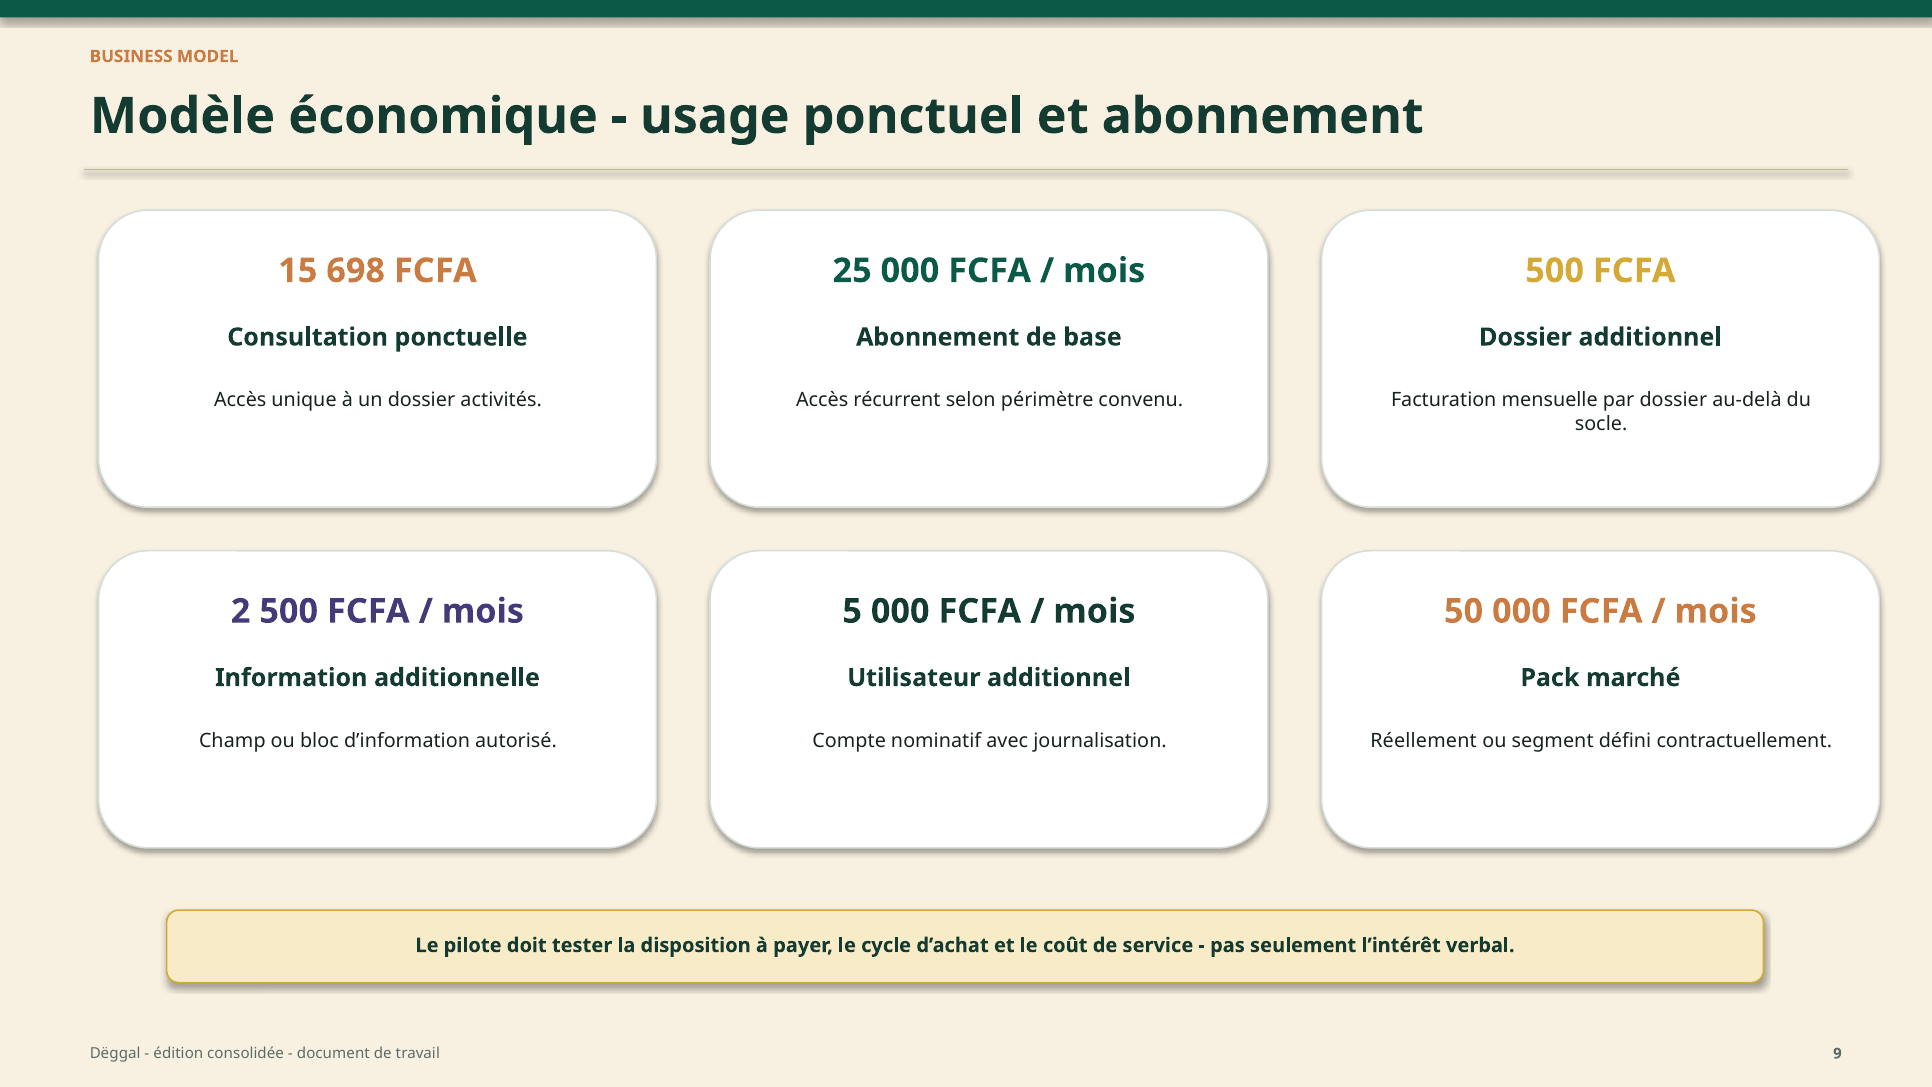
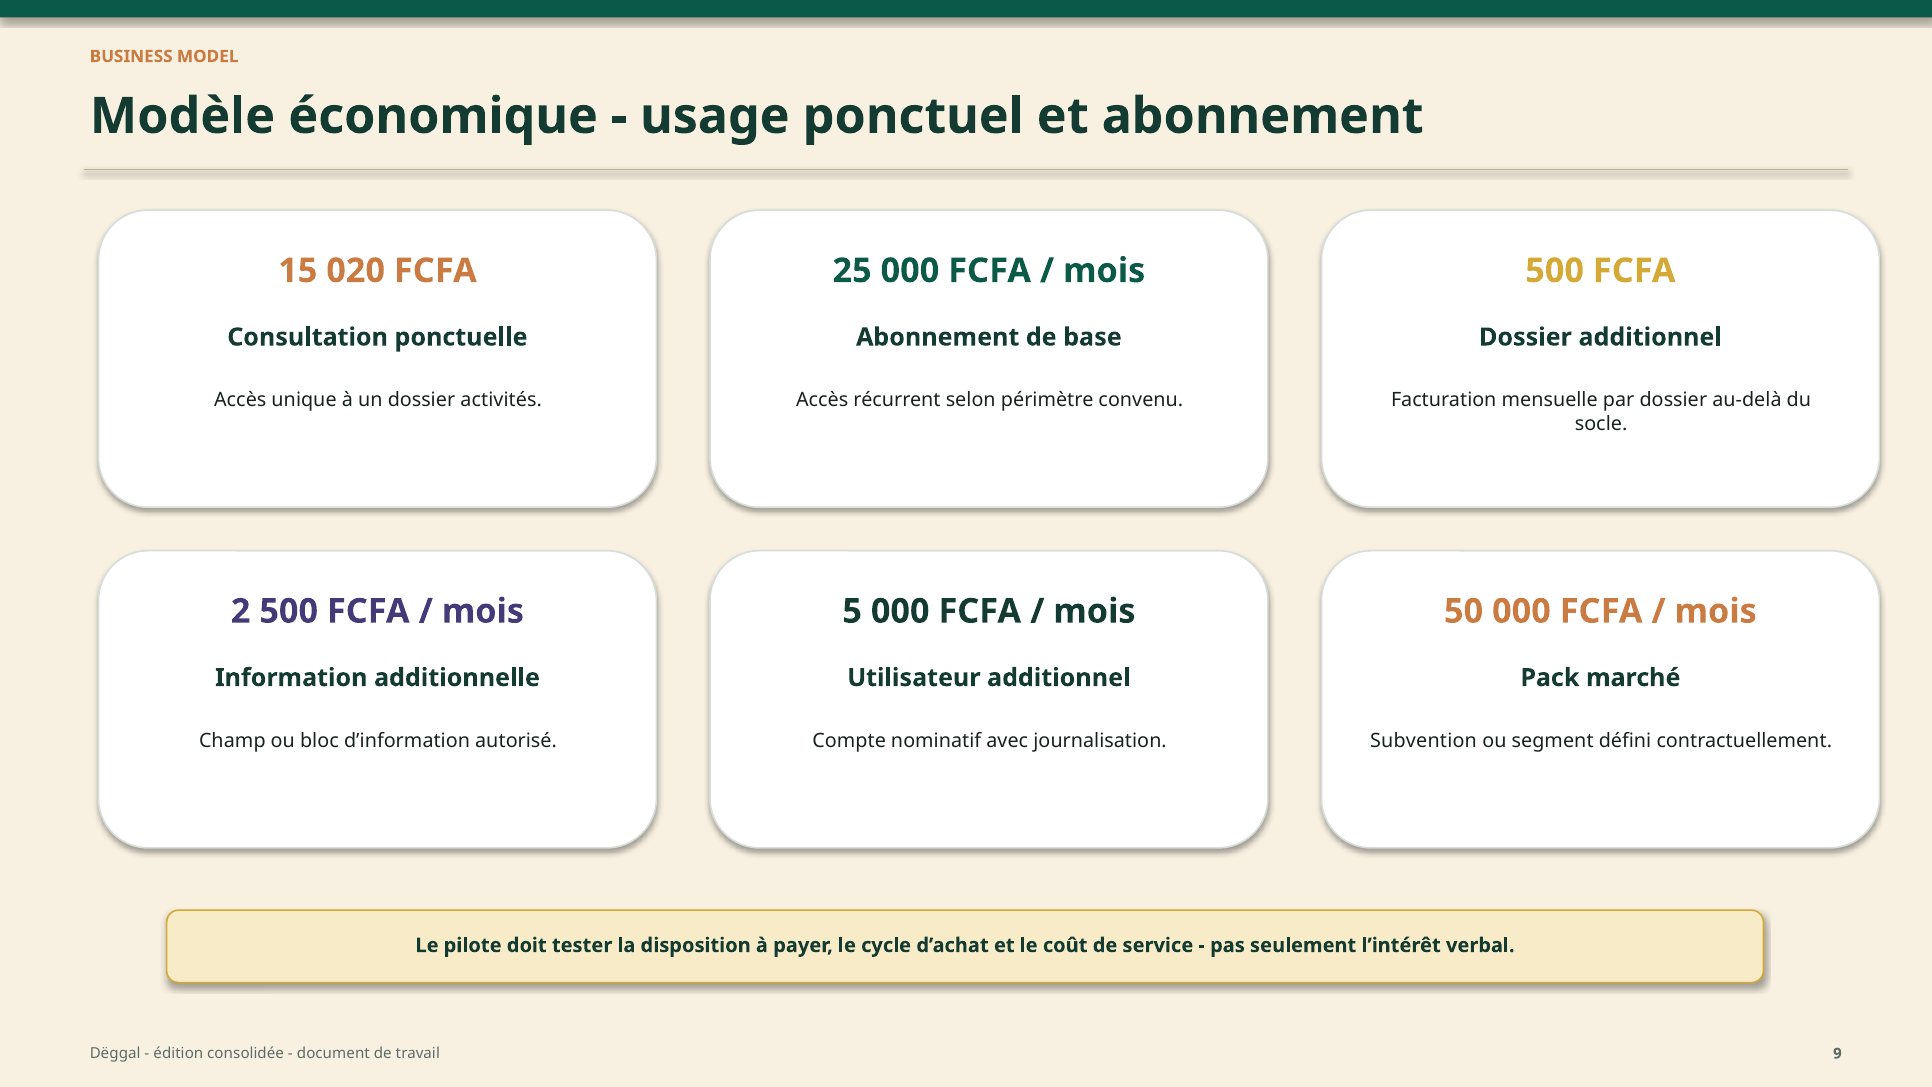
698: 698 -> 020 (356, 271)
Réellement: Réellement -> Subvention (1424, 741)
